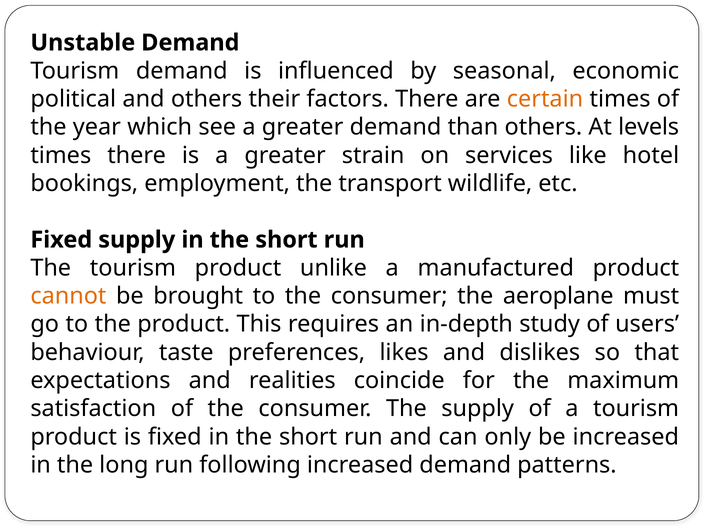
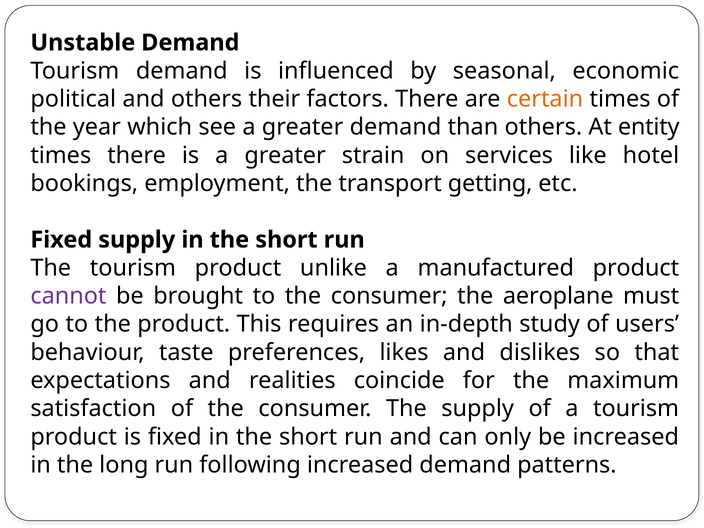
levels: levels -> entity (649, 127)
wildlife: wildlife -> getting (490, 183)
cannot colour: orange -> purple (68, 296)
